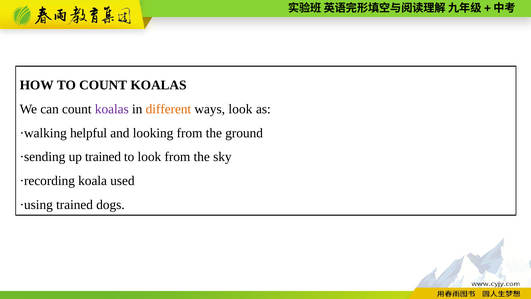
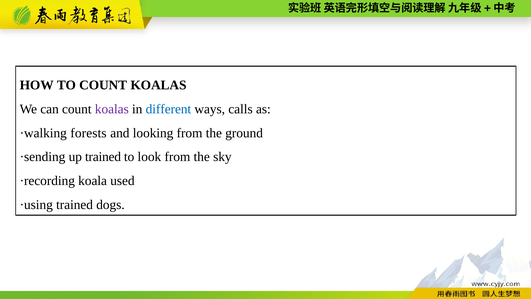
different colour: orange -> blue (168, 109)
ways look: look -> calls (241, 109)
helpful: helpful -> forests (88, 133)
